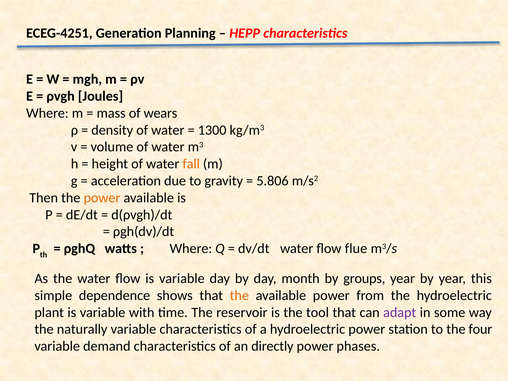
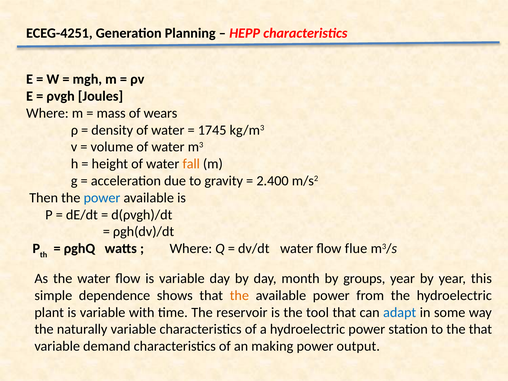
1300: 1300 -> 1745 (212, 130)
5.806: 5.806 -> 2.400 (273, 181)
power colour: orange -> blue (102, 198)
adapt colour: purple -> blue (400, 312)
the four: four -> that (480, 329)
directly: directly -> making (272, 346)
phases: phases -> output (358, 346)
